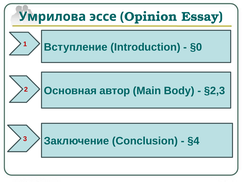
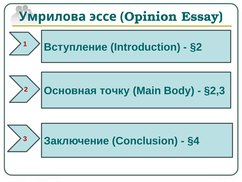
§0: §0 -> §2 (196, 47)
автор: автор -> точку (115, 91)
